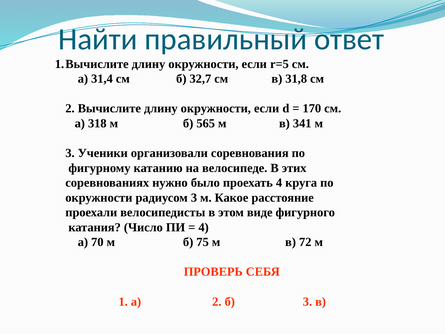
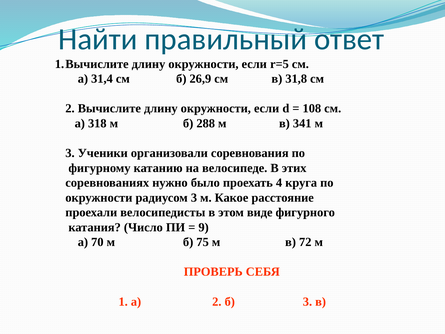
32,7: 32,7 -> 26,9 (200, 79)
170: 170 -> 108 (312, 108)
565: 565 -> 288 (206, 123)
4: 4 -> 9 (204, 227)
